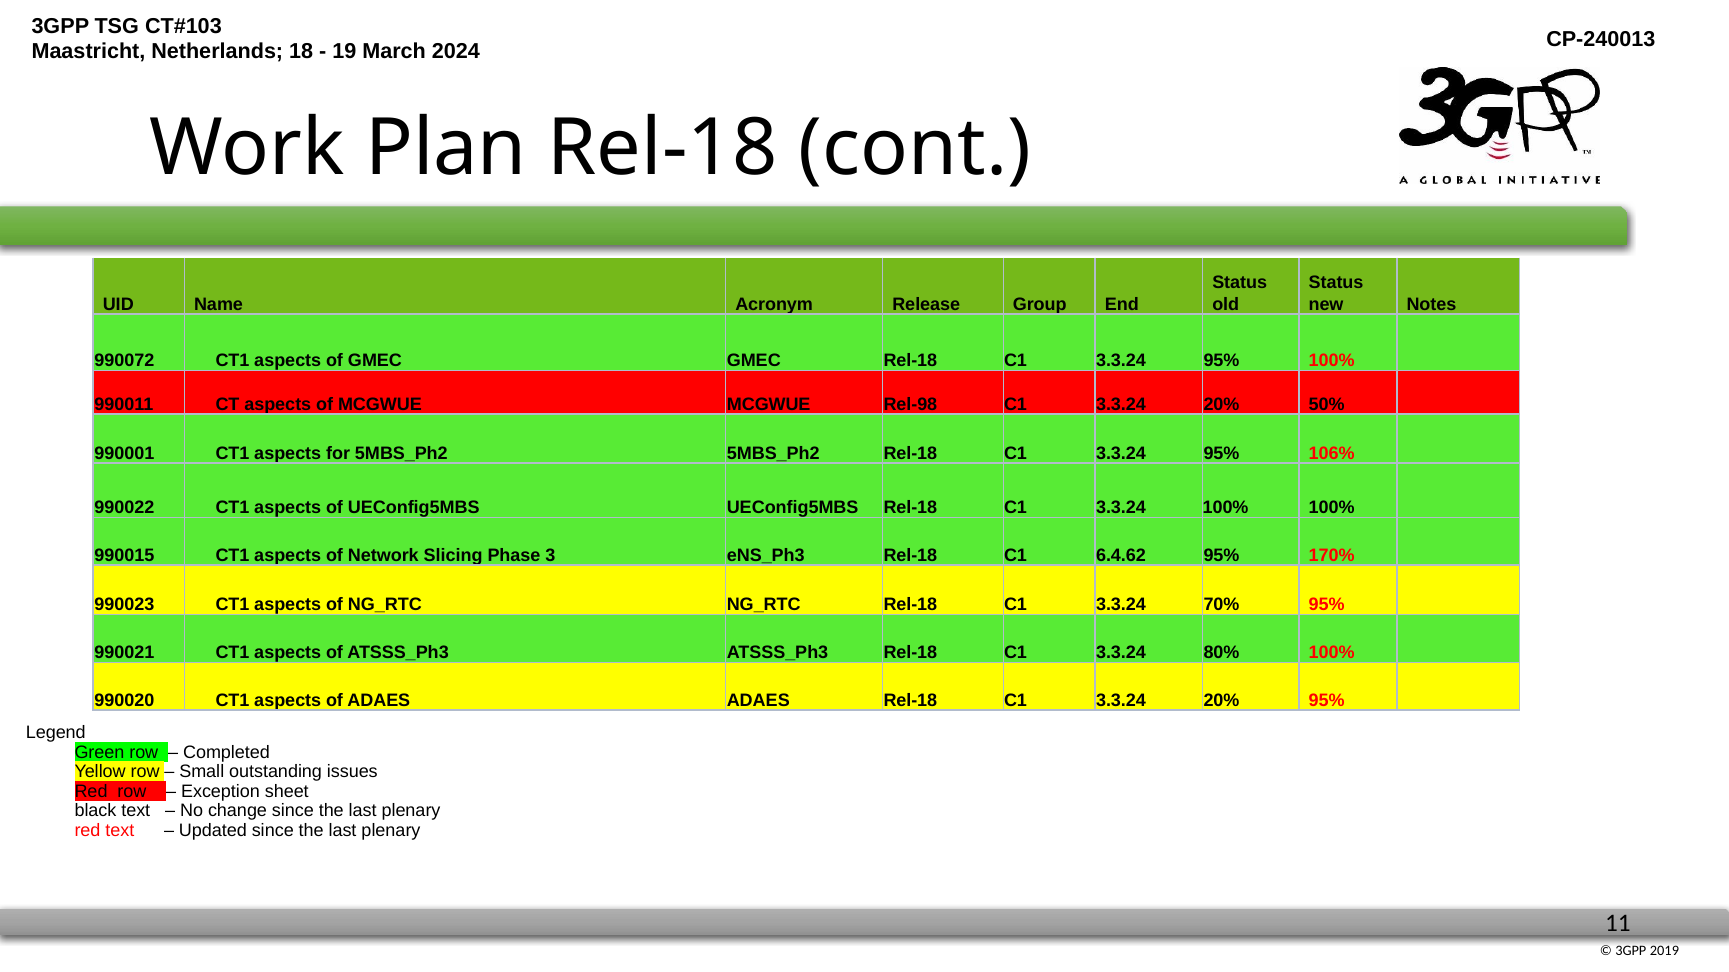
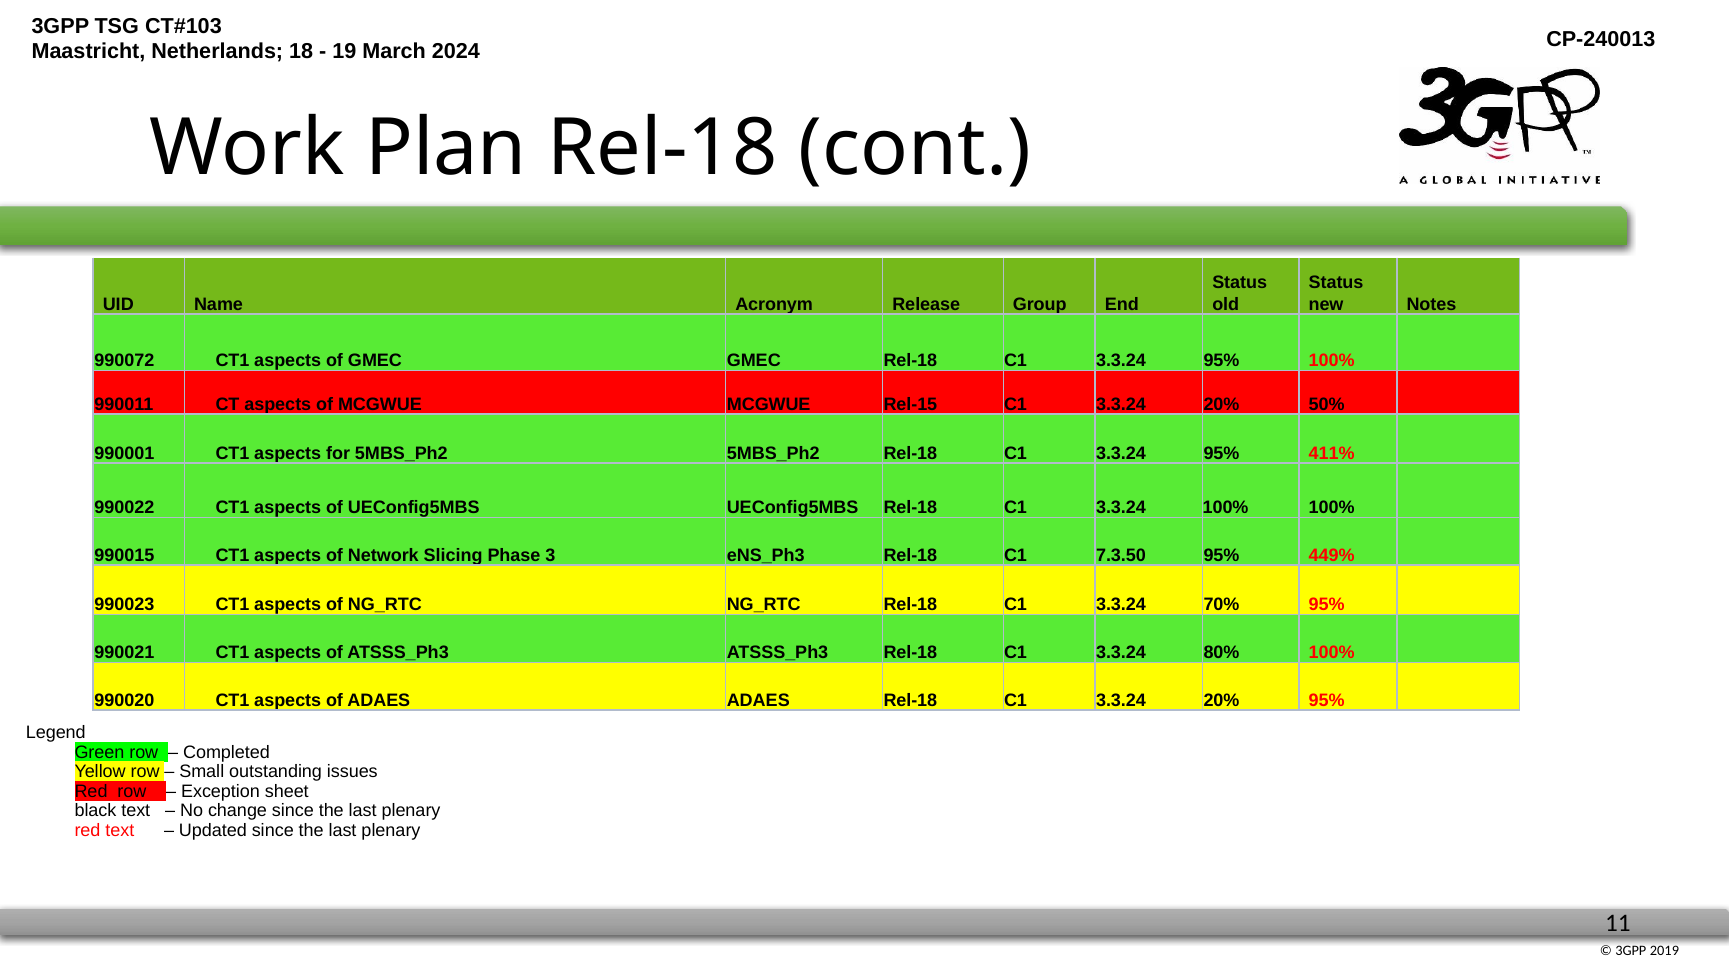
Rel-98: Rel-98 -> Rel-15 (910, 404)
106%: 106% -> 411% (1332, 453)
6.4.62: 6.4.62 -> 7.3.50 (1121, 556)
170%: 170% -> 449% (1332, 556)
